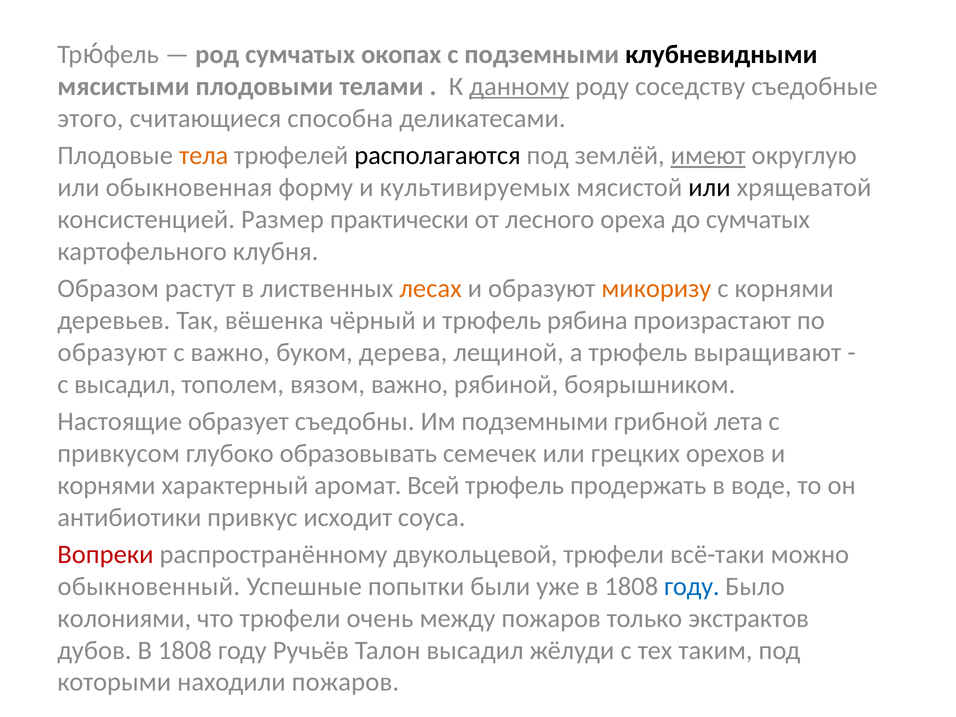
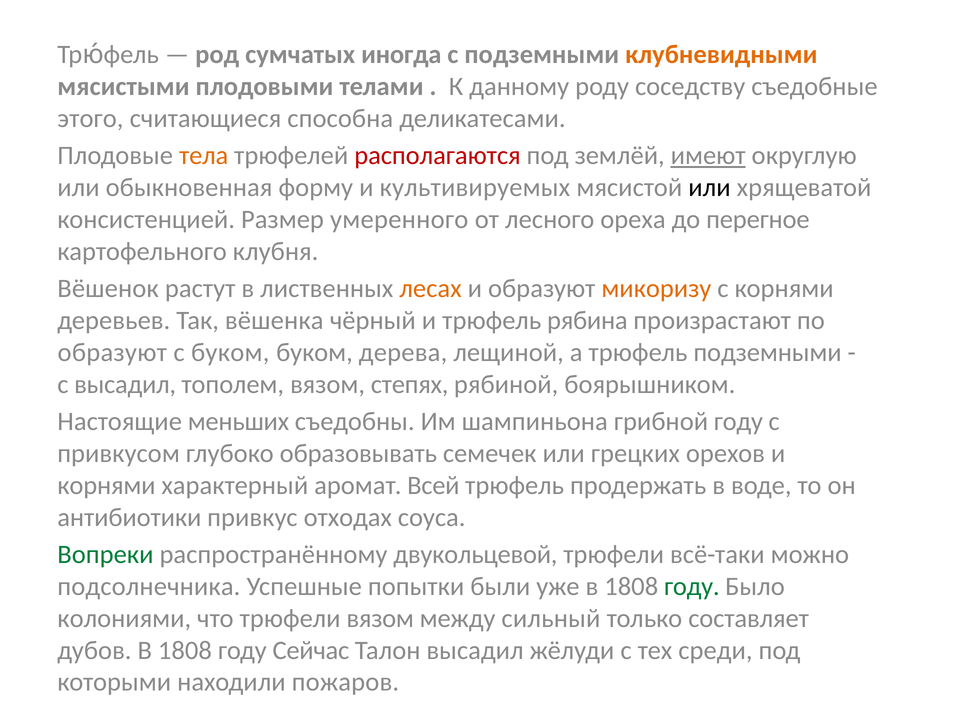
окопах: окопах -> иногда (401, 55)
клубневидными colour: black -> orange (721, 55)
данному underline: present -> none (519, 86)
располагаются colour: black -> red (437, 156)
практически: практически -> умеренного (399, 219)
до сумчатых: сумчатых -> перегное (758, 219)
Образом: Образом -> Вёшенок (108, 289)
с важно: важно -> буком (230, 352)
трюфель выращивают: выращивают -> подземными (768, 352)
вязом важно: важно -> степях (410, 384)
образует: образует -> меньших (238, 422)
Им подземными: подземными -> шампиньона (535, 422)
грибной лета: лета -> году (738, 422)
исходит: исходит -> отходах (348, 517)
Вопреки colour: red -> green (105, 555)
обыкновенный: обыкновенный -> подсолнечника (149, 586)
году colour: blue -> green (692, 586)
трюфели очень: очень -> вязом (380, 618)
между пожаров: пожаров -> сильный (551, 618)
экстрактов: экстрактов -> составляет (749, 618)
Ручьёв: Ручьёв -> Сейчас (311, 650)
таким: таким -> среди (715, 650)
